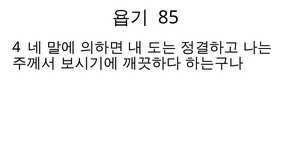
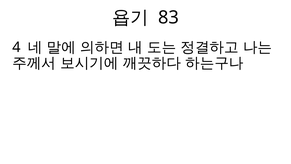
85: 85 -> 83 (169, 18)
